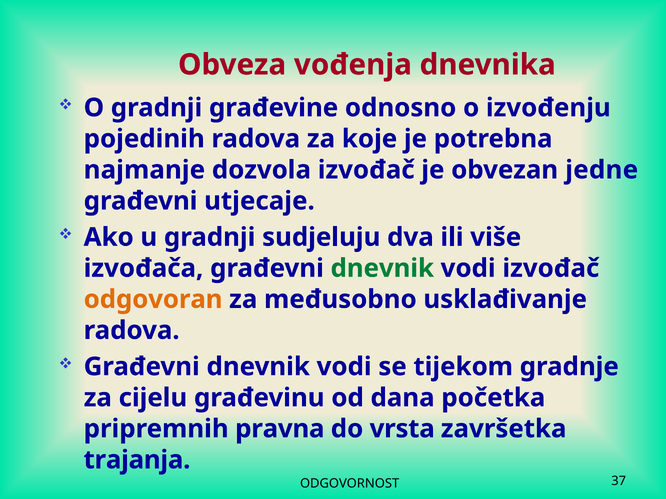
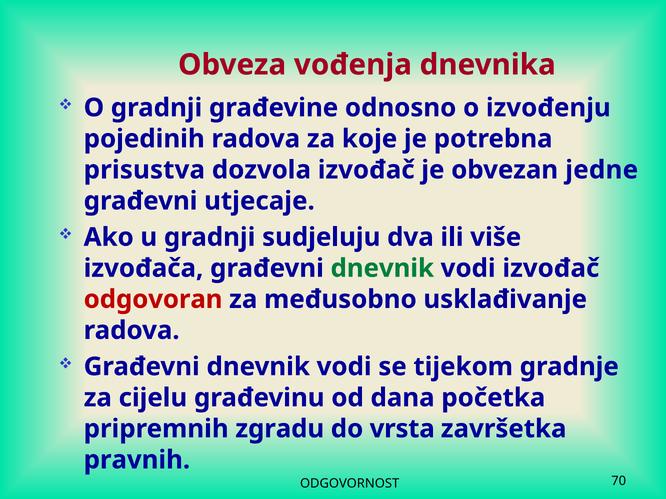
najmanje: najmanje -> prisustva (144, 170)
odgovoran colour: orange -> red (153, 300)
pravna: pravna -> zgradu (280, 429)
trajanja: trajanja -> pravnih (137, 460)
37: 37 -> 70 (619, 482)
